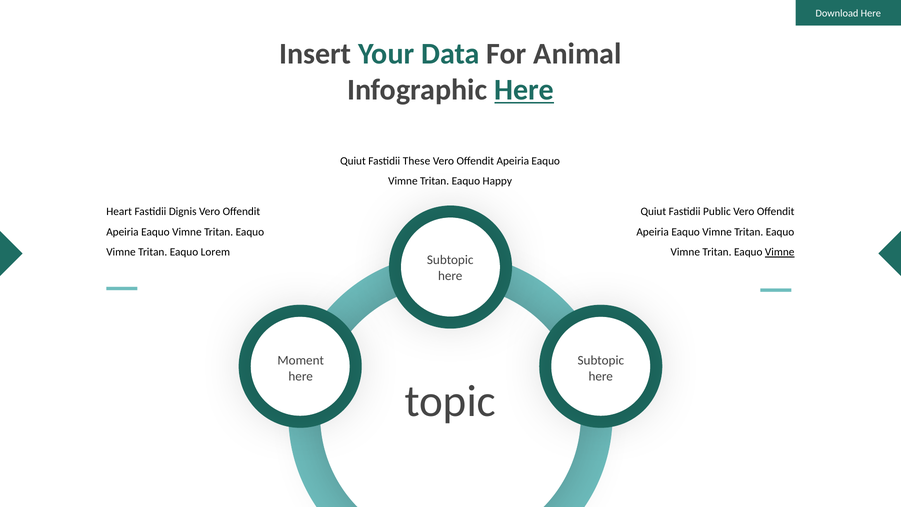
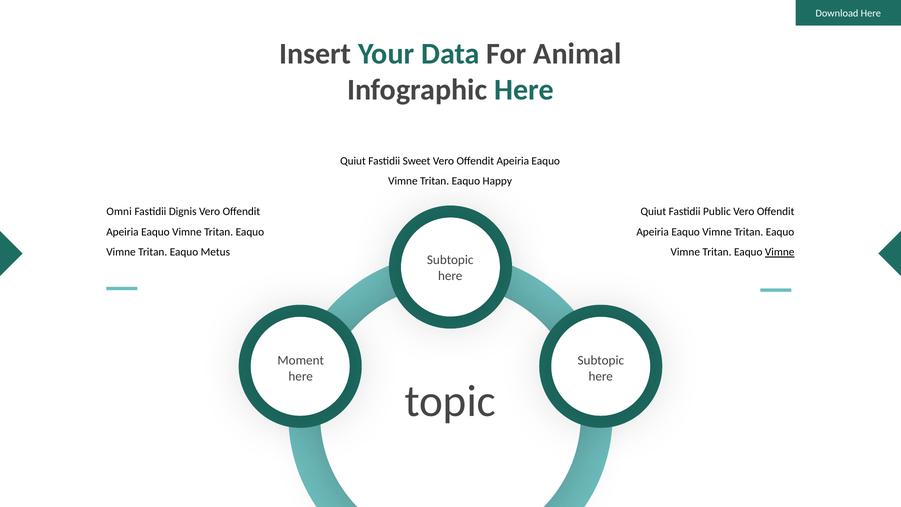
Here underline: present -> none (524, 90)
These: These -> Sweet (417, 161)
Heart: Heart -> Omni (119, 211)
Lorem: Lorem -> Metus (215, 252)
